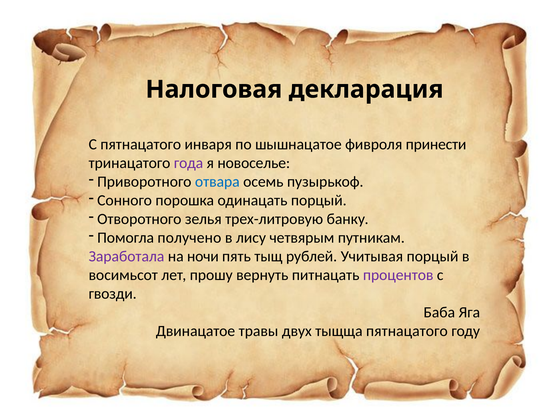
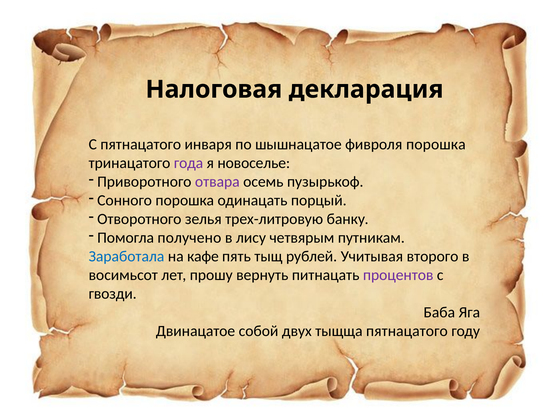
фивроля принести: принести -> порошка (436, 144)
отвара colour: blue -> purple (217, 182)
Заработала colour: purple -> blue (126, 256)
ночи: ночи -> кафе (203, 256)
Учитывая порцый: порцый -> второго (433, 256)
травы: травы -> собой (259, 331)
